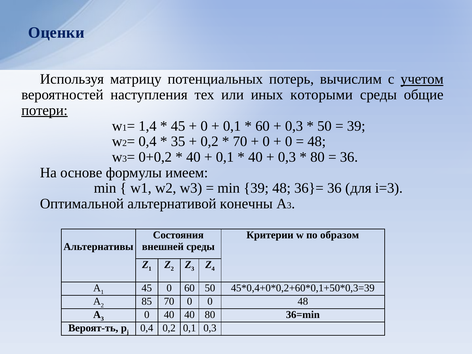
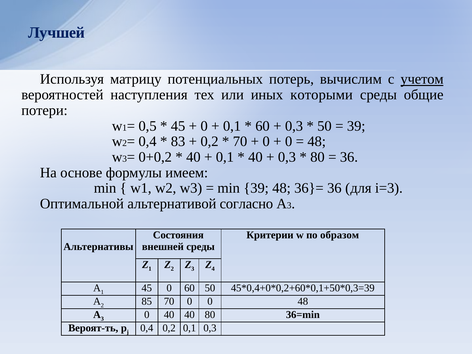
Оценки: Оценки -> Лучшей (57, 33)
потери underline: present -> none (44, 110)
1,4: 1,4 -> 0,5 (148, 126)
35: 35 -> 83 (178, 142)
конечны: конечны -> согласно (246, 204)
